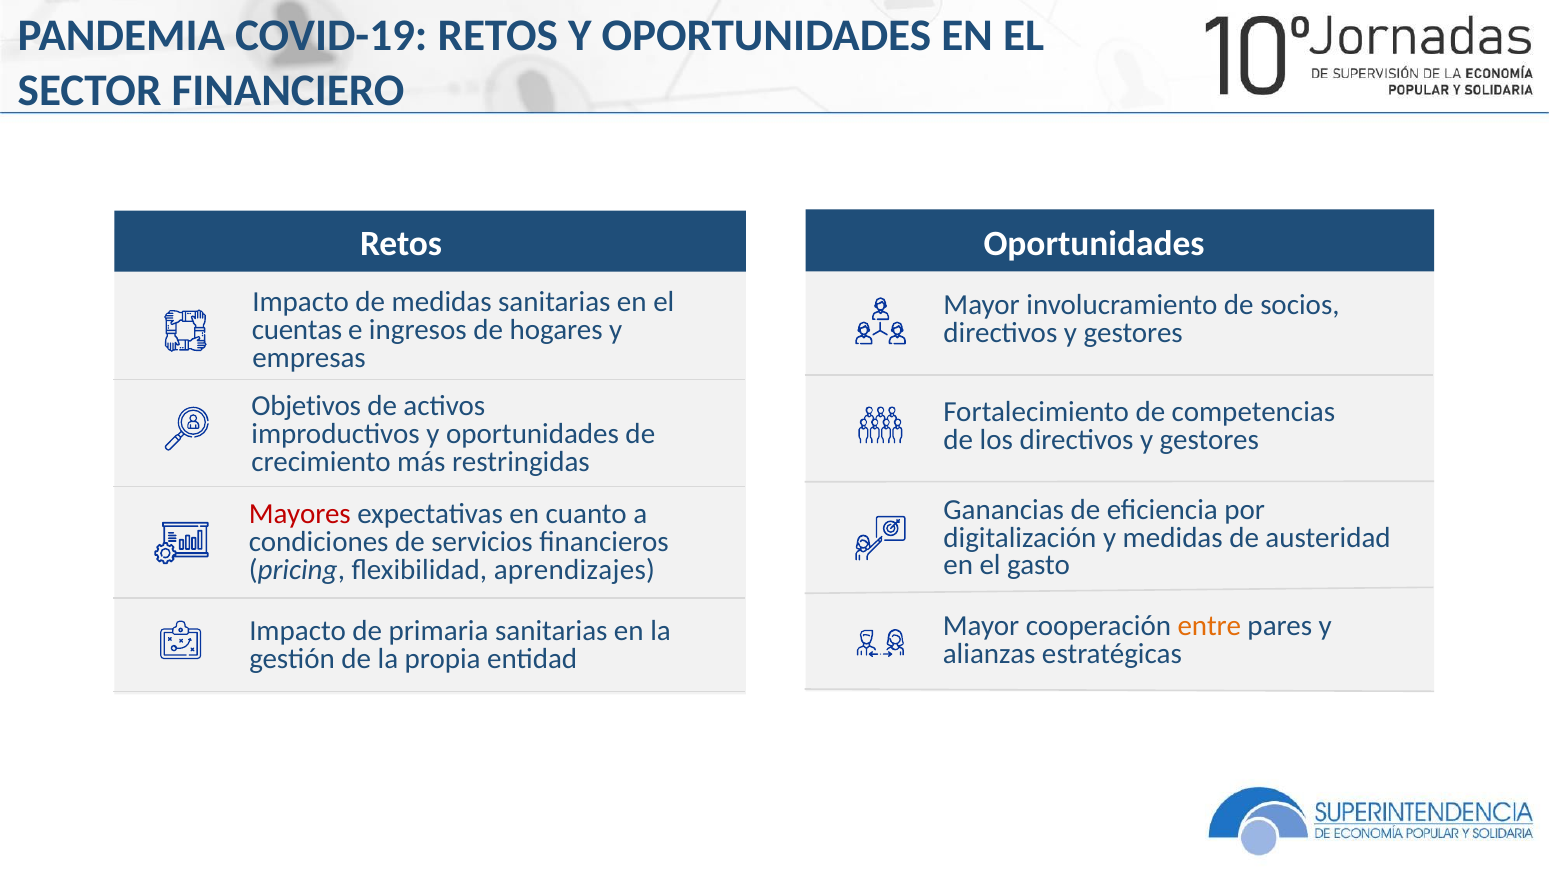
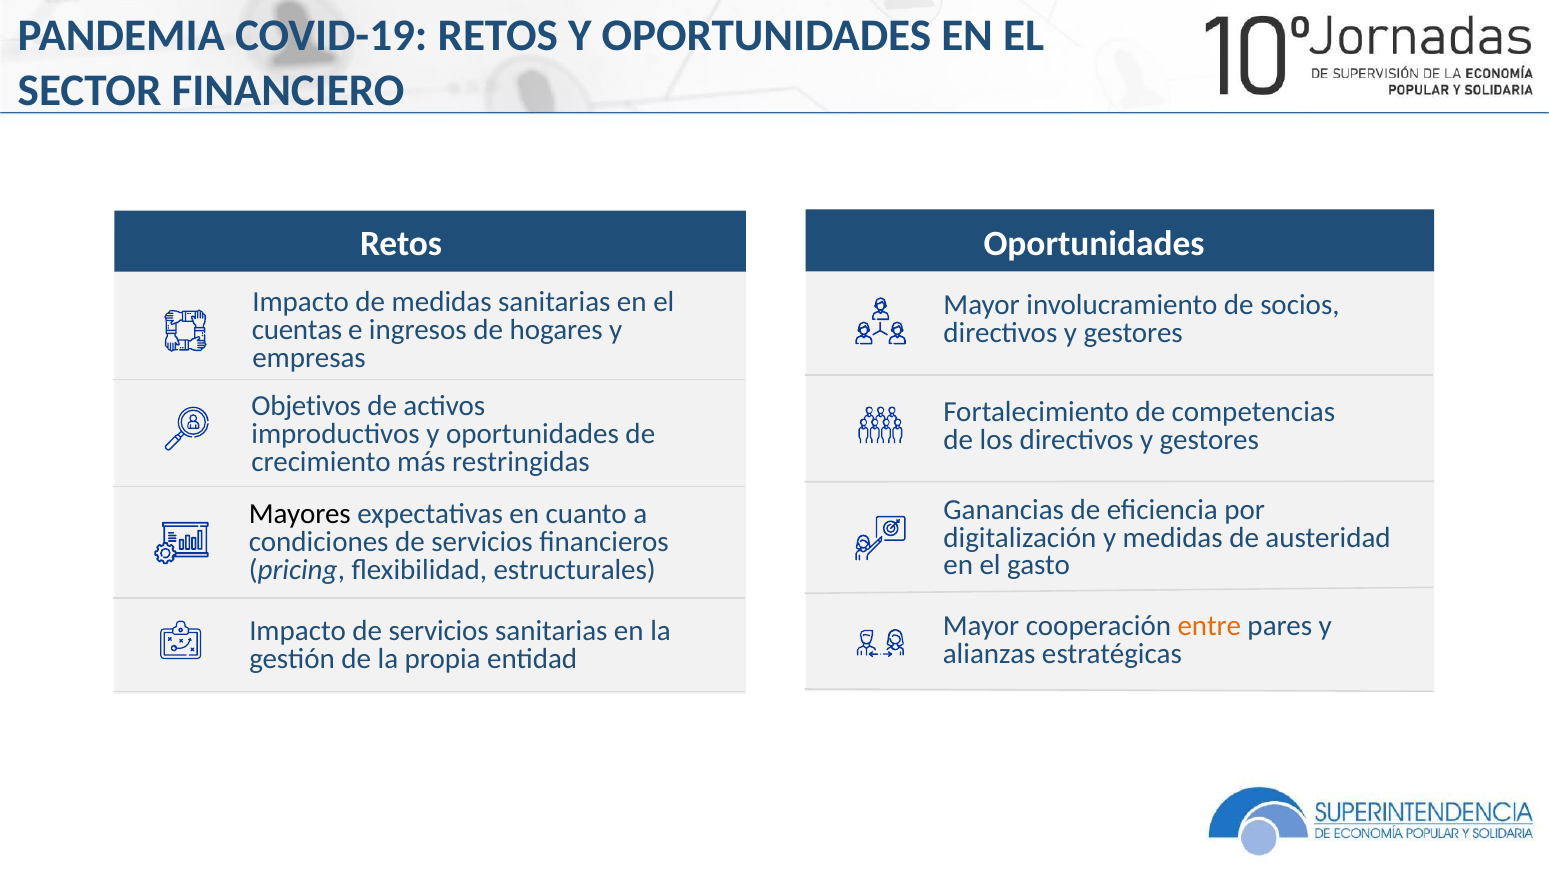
Mayores colour: red -> black (300, 514)
aprendizajes: aprendizajes -> estructurales (575, 570)
Impacto de primaria: primaria -> servicios (439, 631)
